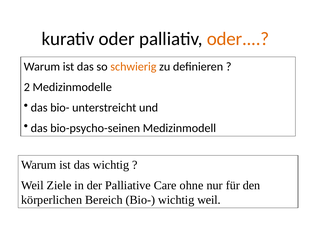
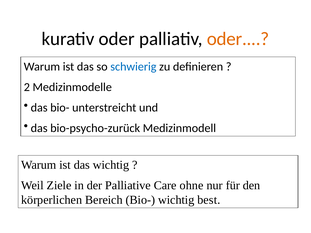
schwierig colour: orange -> blue (133, 67)
bio-psycho-seinen: bio-psycho-seinen -> bio-psycho-zurück (95, 128)
wichtig weil: weil -> best (209, 200)
